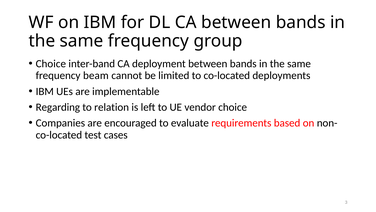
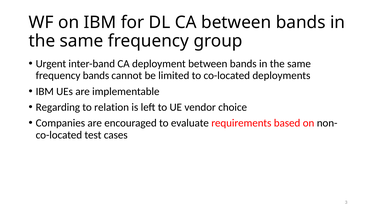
Choice: Choice -> Urgent (51, 64)
frequency beam: beam -> bands (96, 75)
